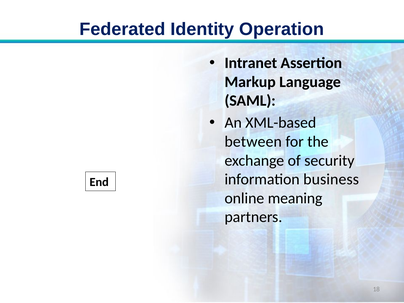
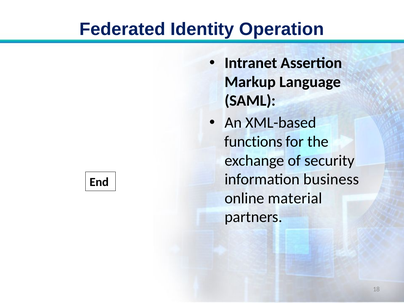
between: between -> functions (253, 142)
meaning: meaning -> material (295, 198)
